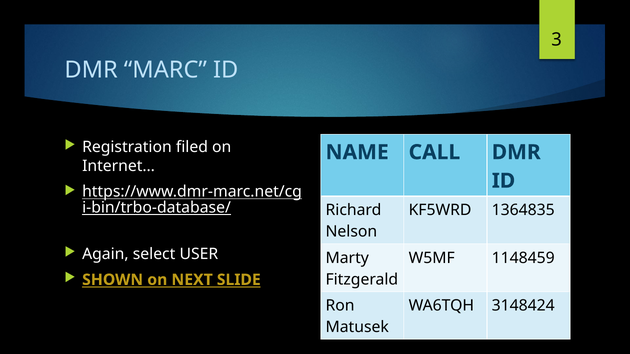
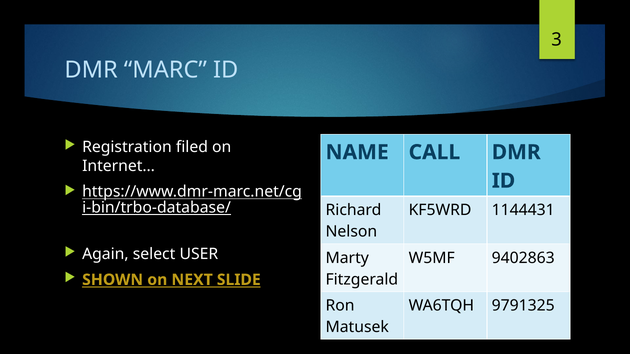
1364835: 1364835 -> 1144431 (523, 210)
1148459: 1148459 -> 9402863 (523, 258)
3148424: 3148424 -> 9791325 (523, 306)
